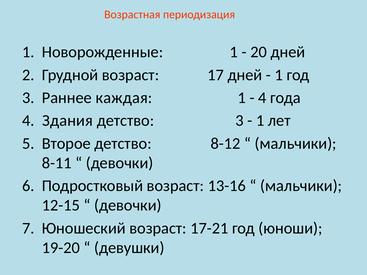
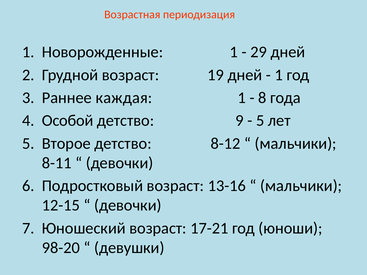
20: 20 -> 29 (259, 52)
17: 17 -> 19 (216, 75)
4: 4 -> 8 (262, 98)
Здания: Здания -> Особой (68, 121)
детство 3: 3 -> 9 (240, 121)
1: 1 -> 5 (260, 121)
19-20: 19-20 -> 98-20 (61, 248)
